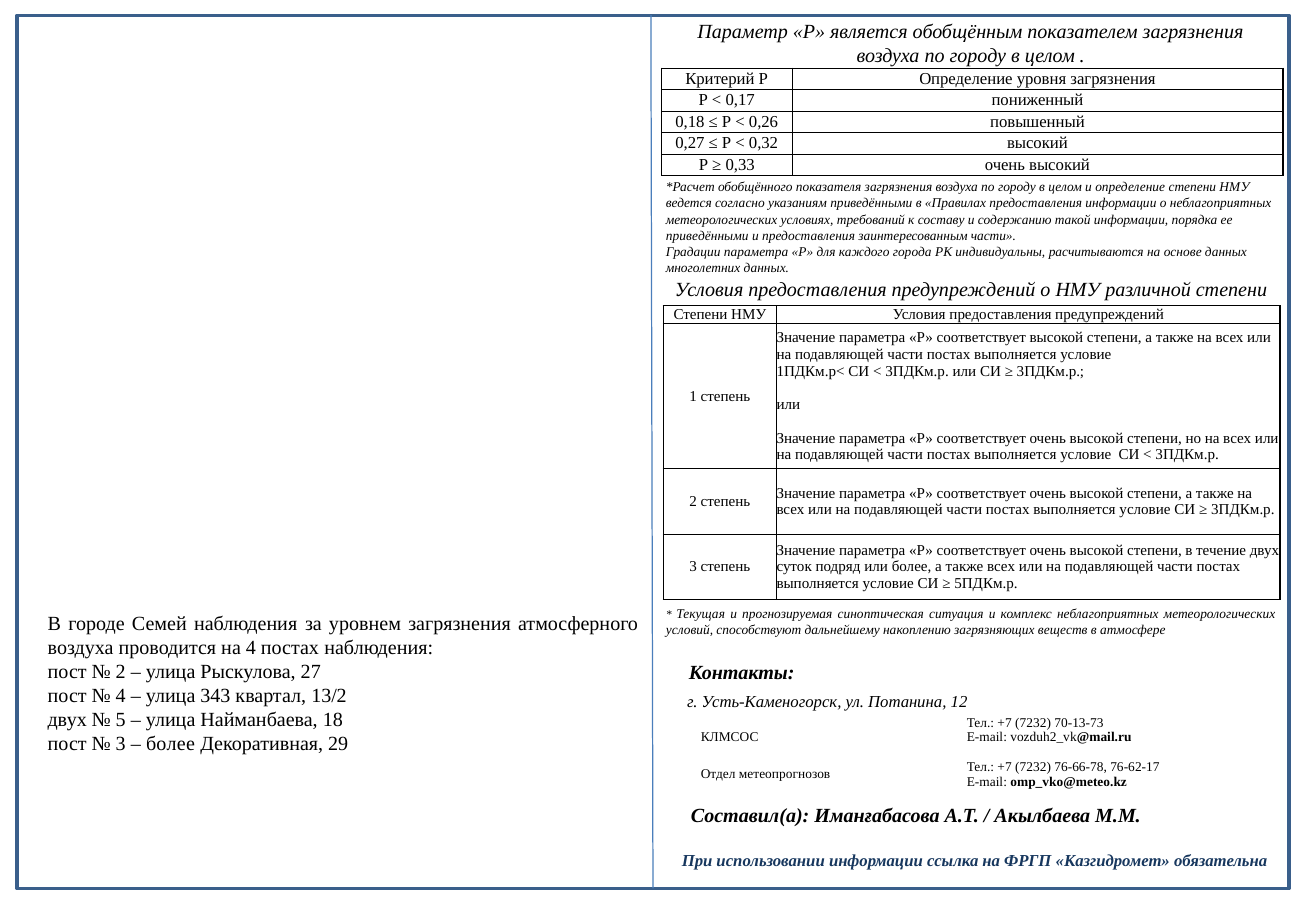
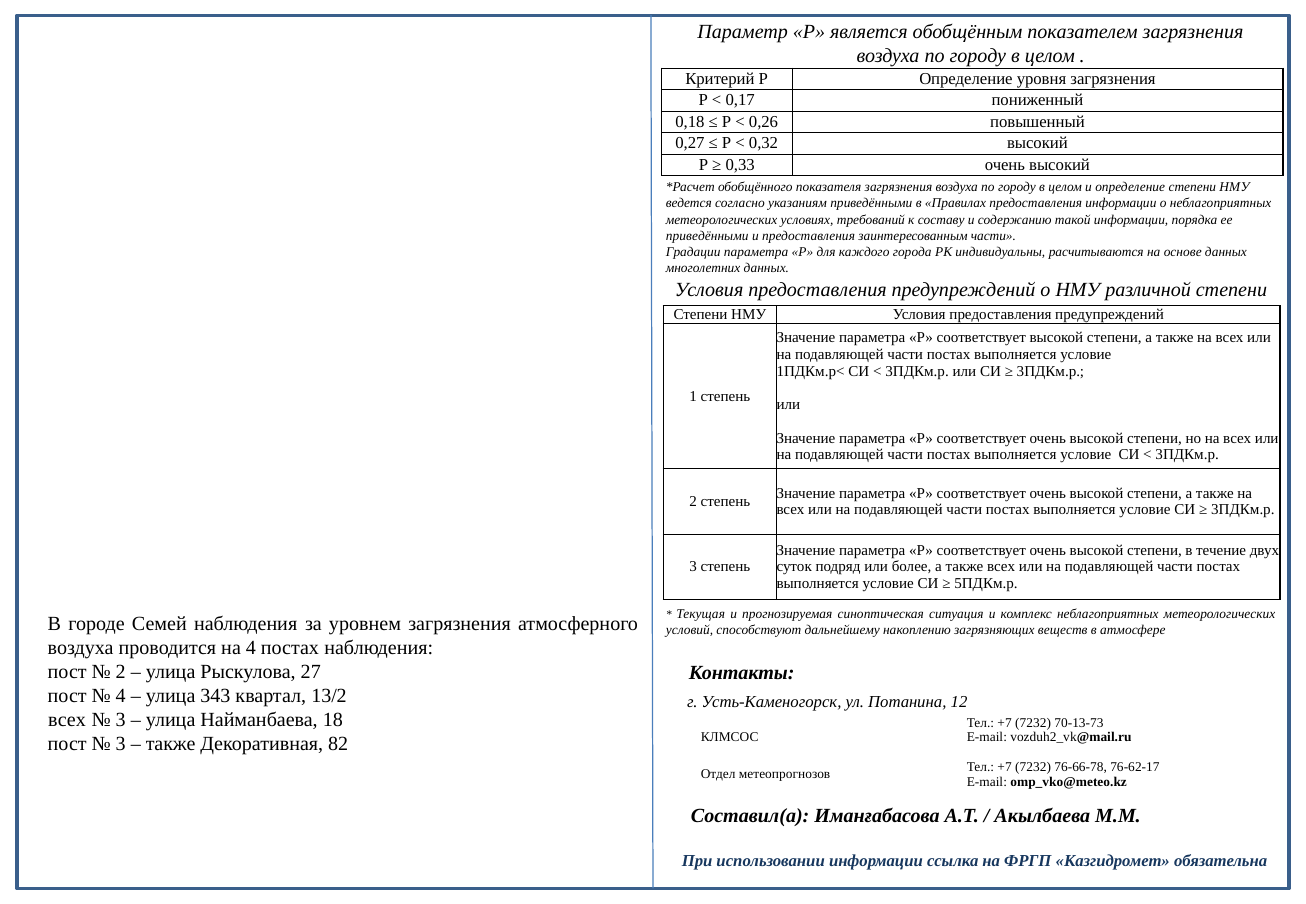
двух: двух -> всех (67, 720)
5: 5 -> 3 (121, 720)
более: более -> также (171, 744)
29: 29 -> 82 (338, 744)
